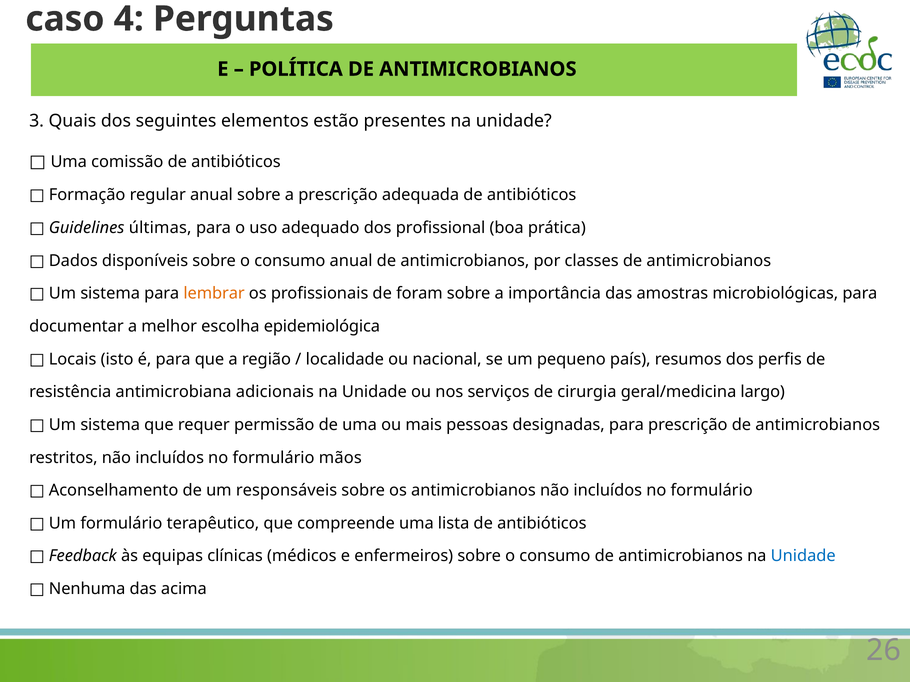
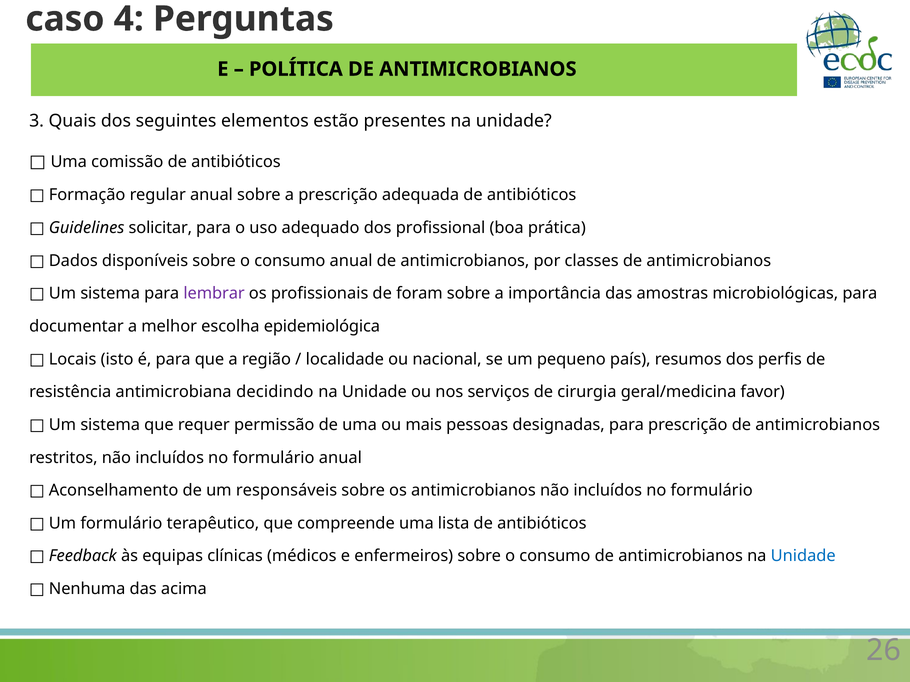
últimas: últimas -> solicitar (160, 228)
lembrar colour: orange -> purple (214, 294)
adicionais: adicionais -> decidindo (275, 392)
largo: largo -> favor (763, 392)
formulário mãos: mãos -> anual (340, 458)
